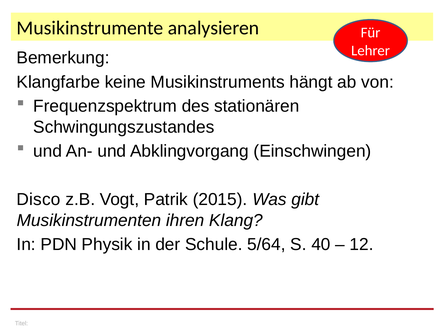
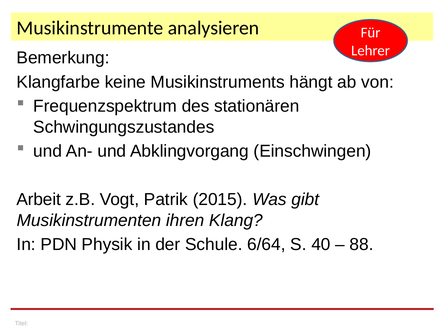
Disco: Disco -> Arbeit (39, 200)
5/64: 5/64 -> 6/64 (266, 244)
12: 12 -> 88 (362, 244)
